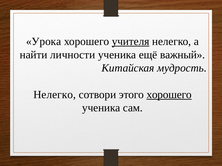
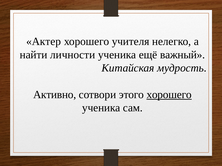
Урока: Урока -> Актер (44, 42)
учителя underline: present -> none (131, 42)
Нелегко: Нелегко -> Активно (55, 95)
